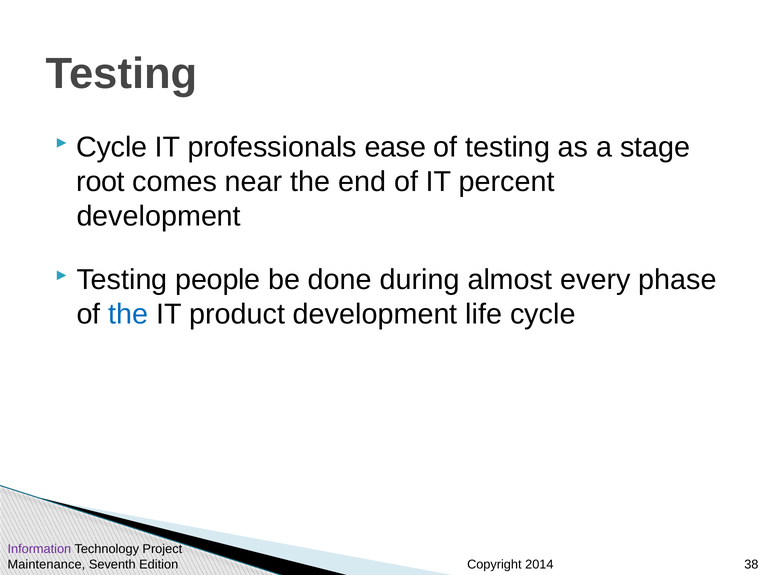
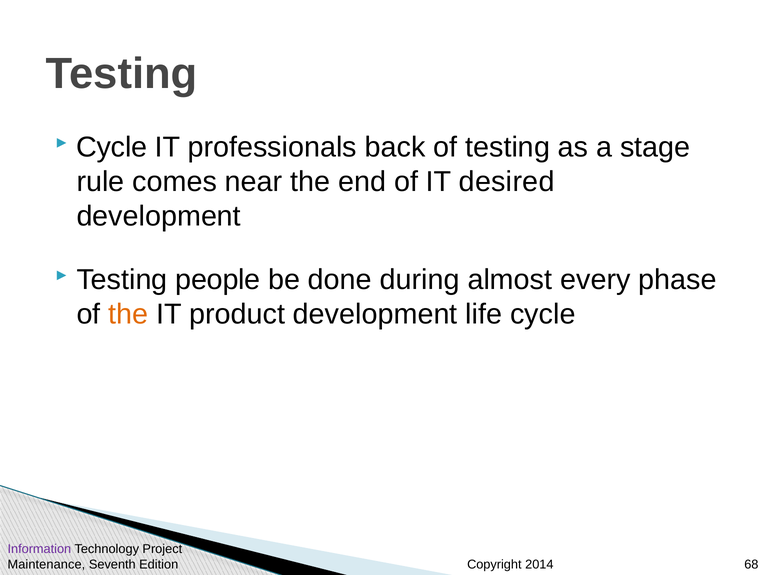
ease: ease -> back (395, 147)
root: root -> rule (100, 182)
percent: percent -> desired (507, 182)
the colour: blue -> orange (128, 314)
38: 38 -> 68 (751, 564)
